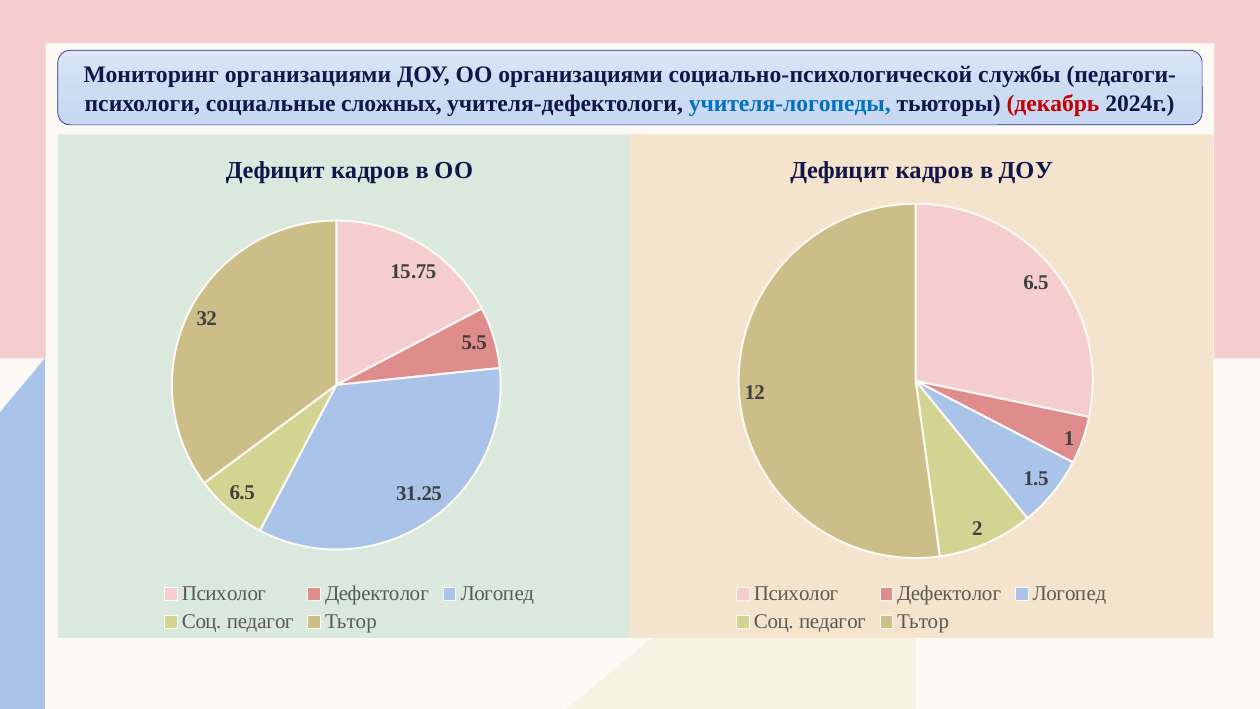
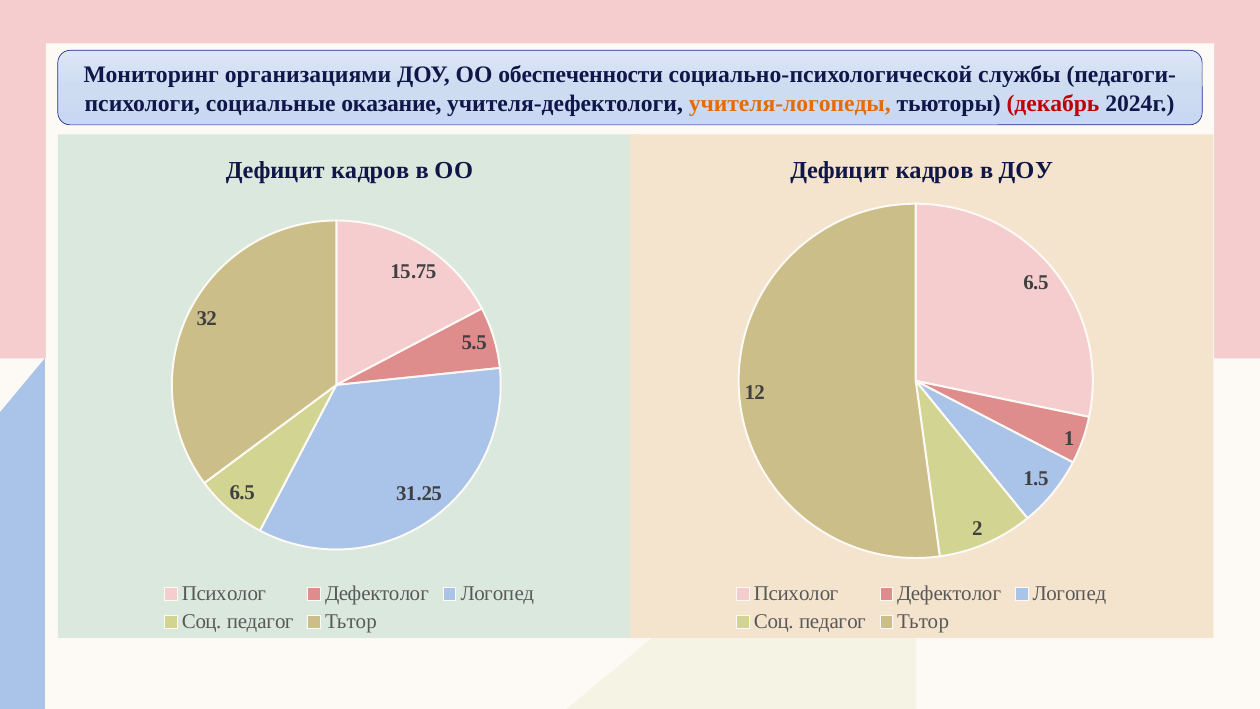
ОО организациями: организациями -> обеспеченности (581, 75)
сложных: сложных -> оказание (392, 103)
учителя-логопеды colour: blue -> orange (790, 103)
